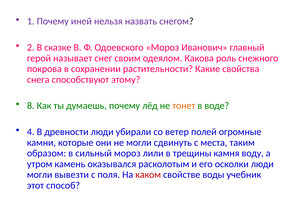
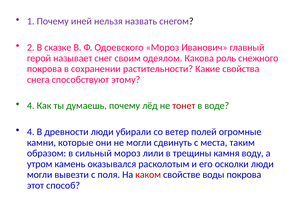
8: 8 -> 4 (31, 106)
тонет colour: orange -> red (184, 106)
воды учебник: учебник -> покрова (244, 174)
